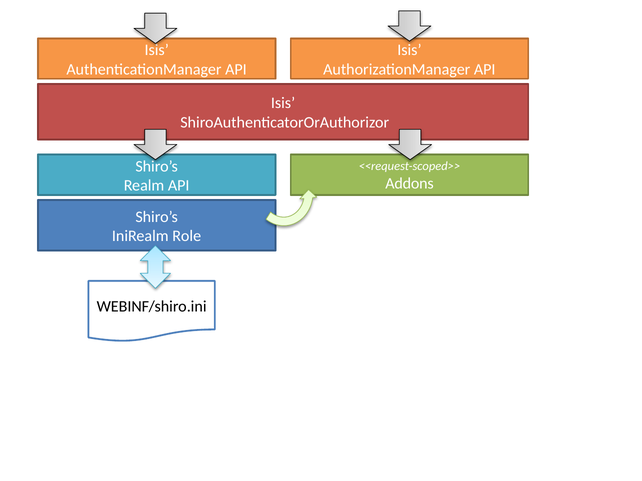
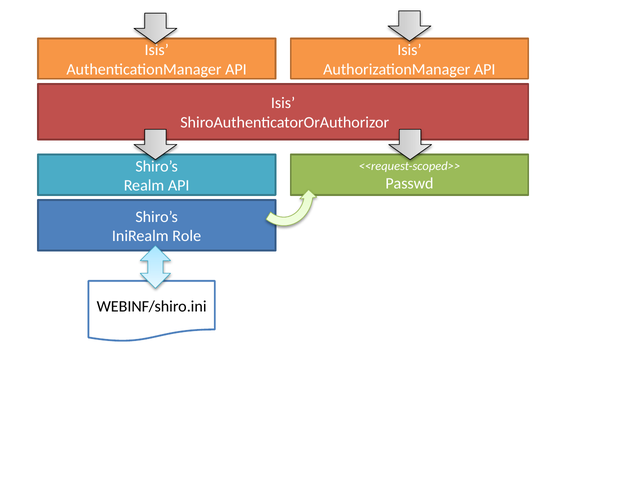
Addons: Addons -> Passwd (409, 184)
